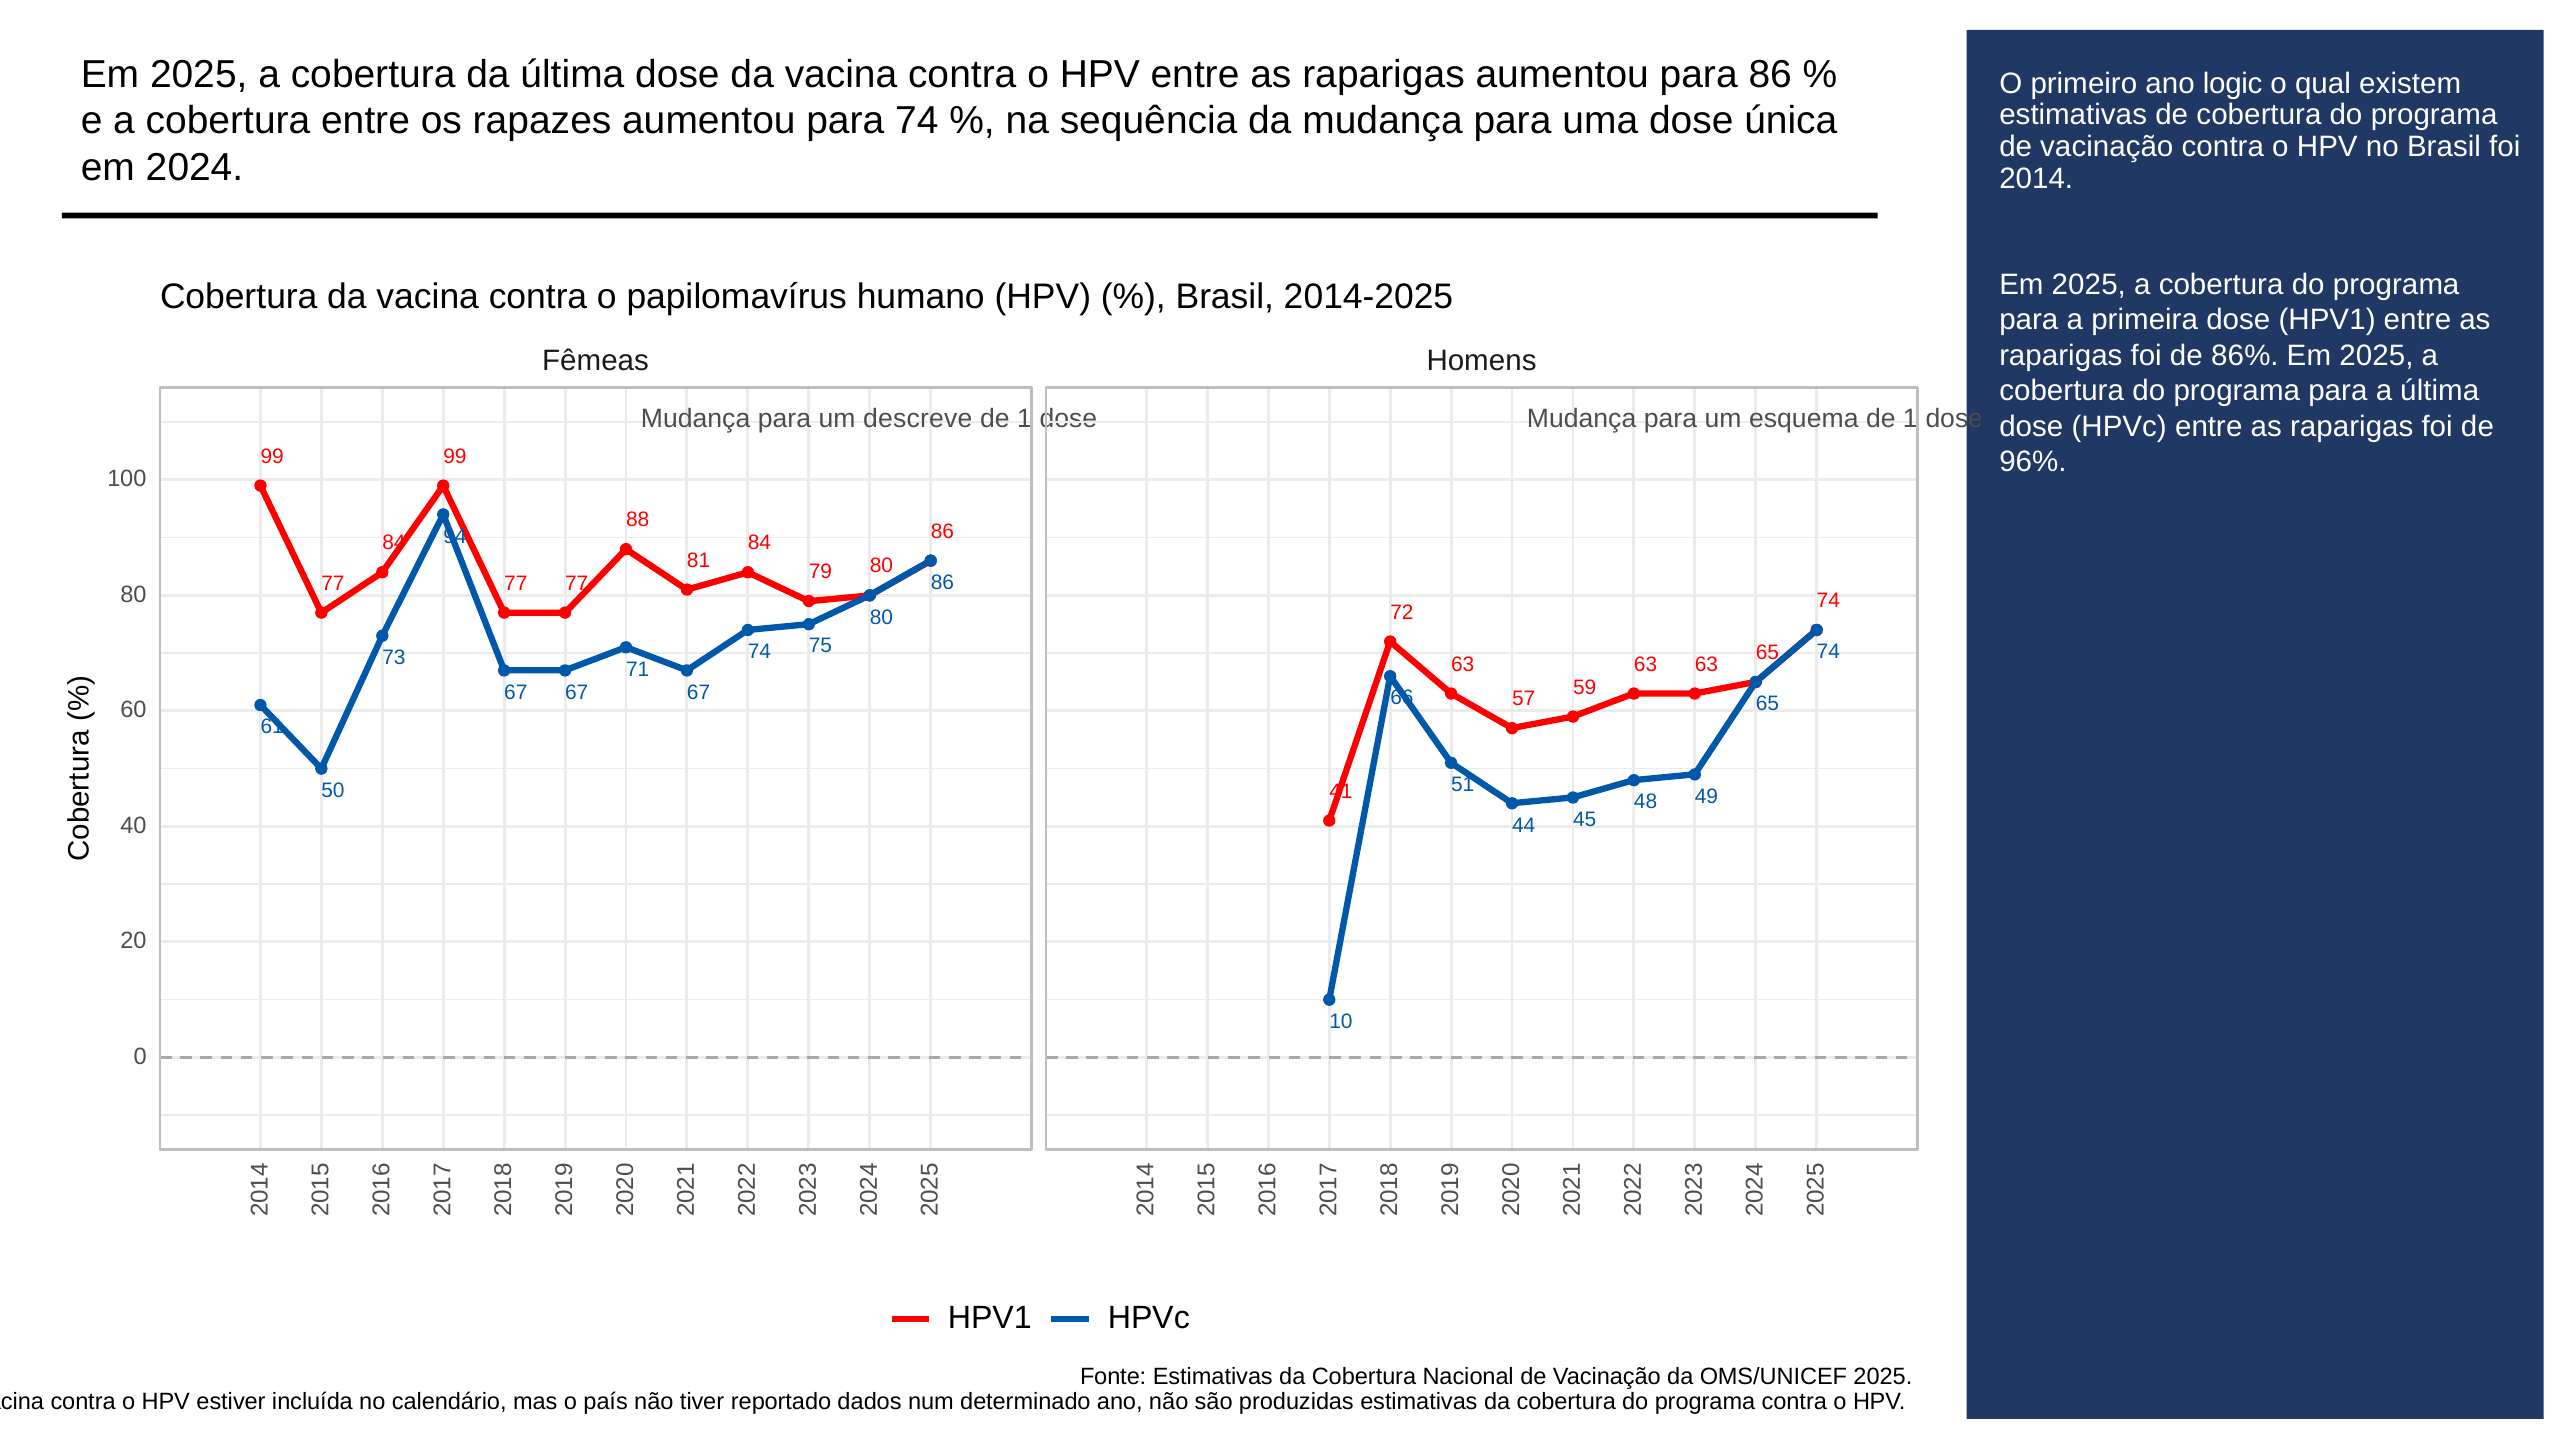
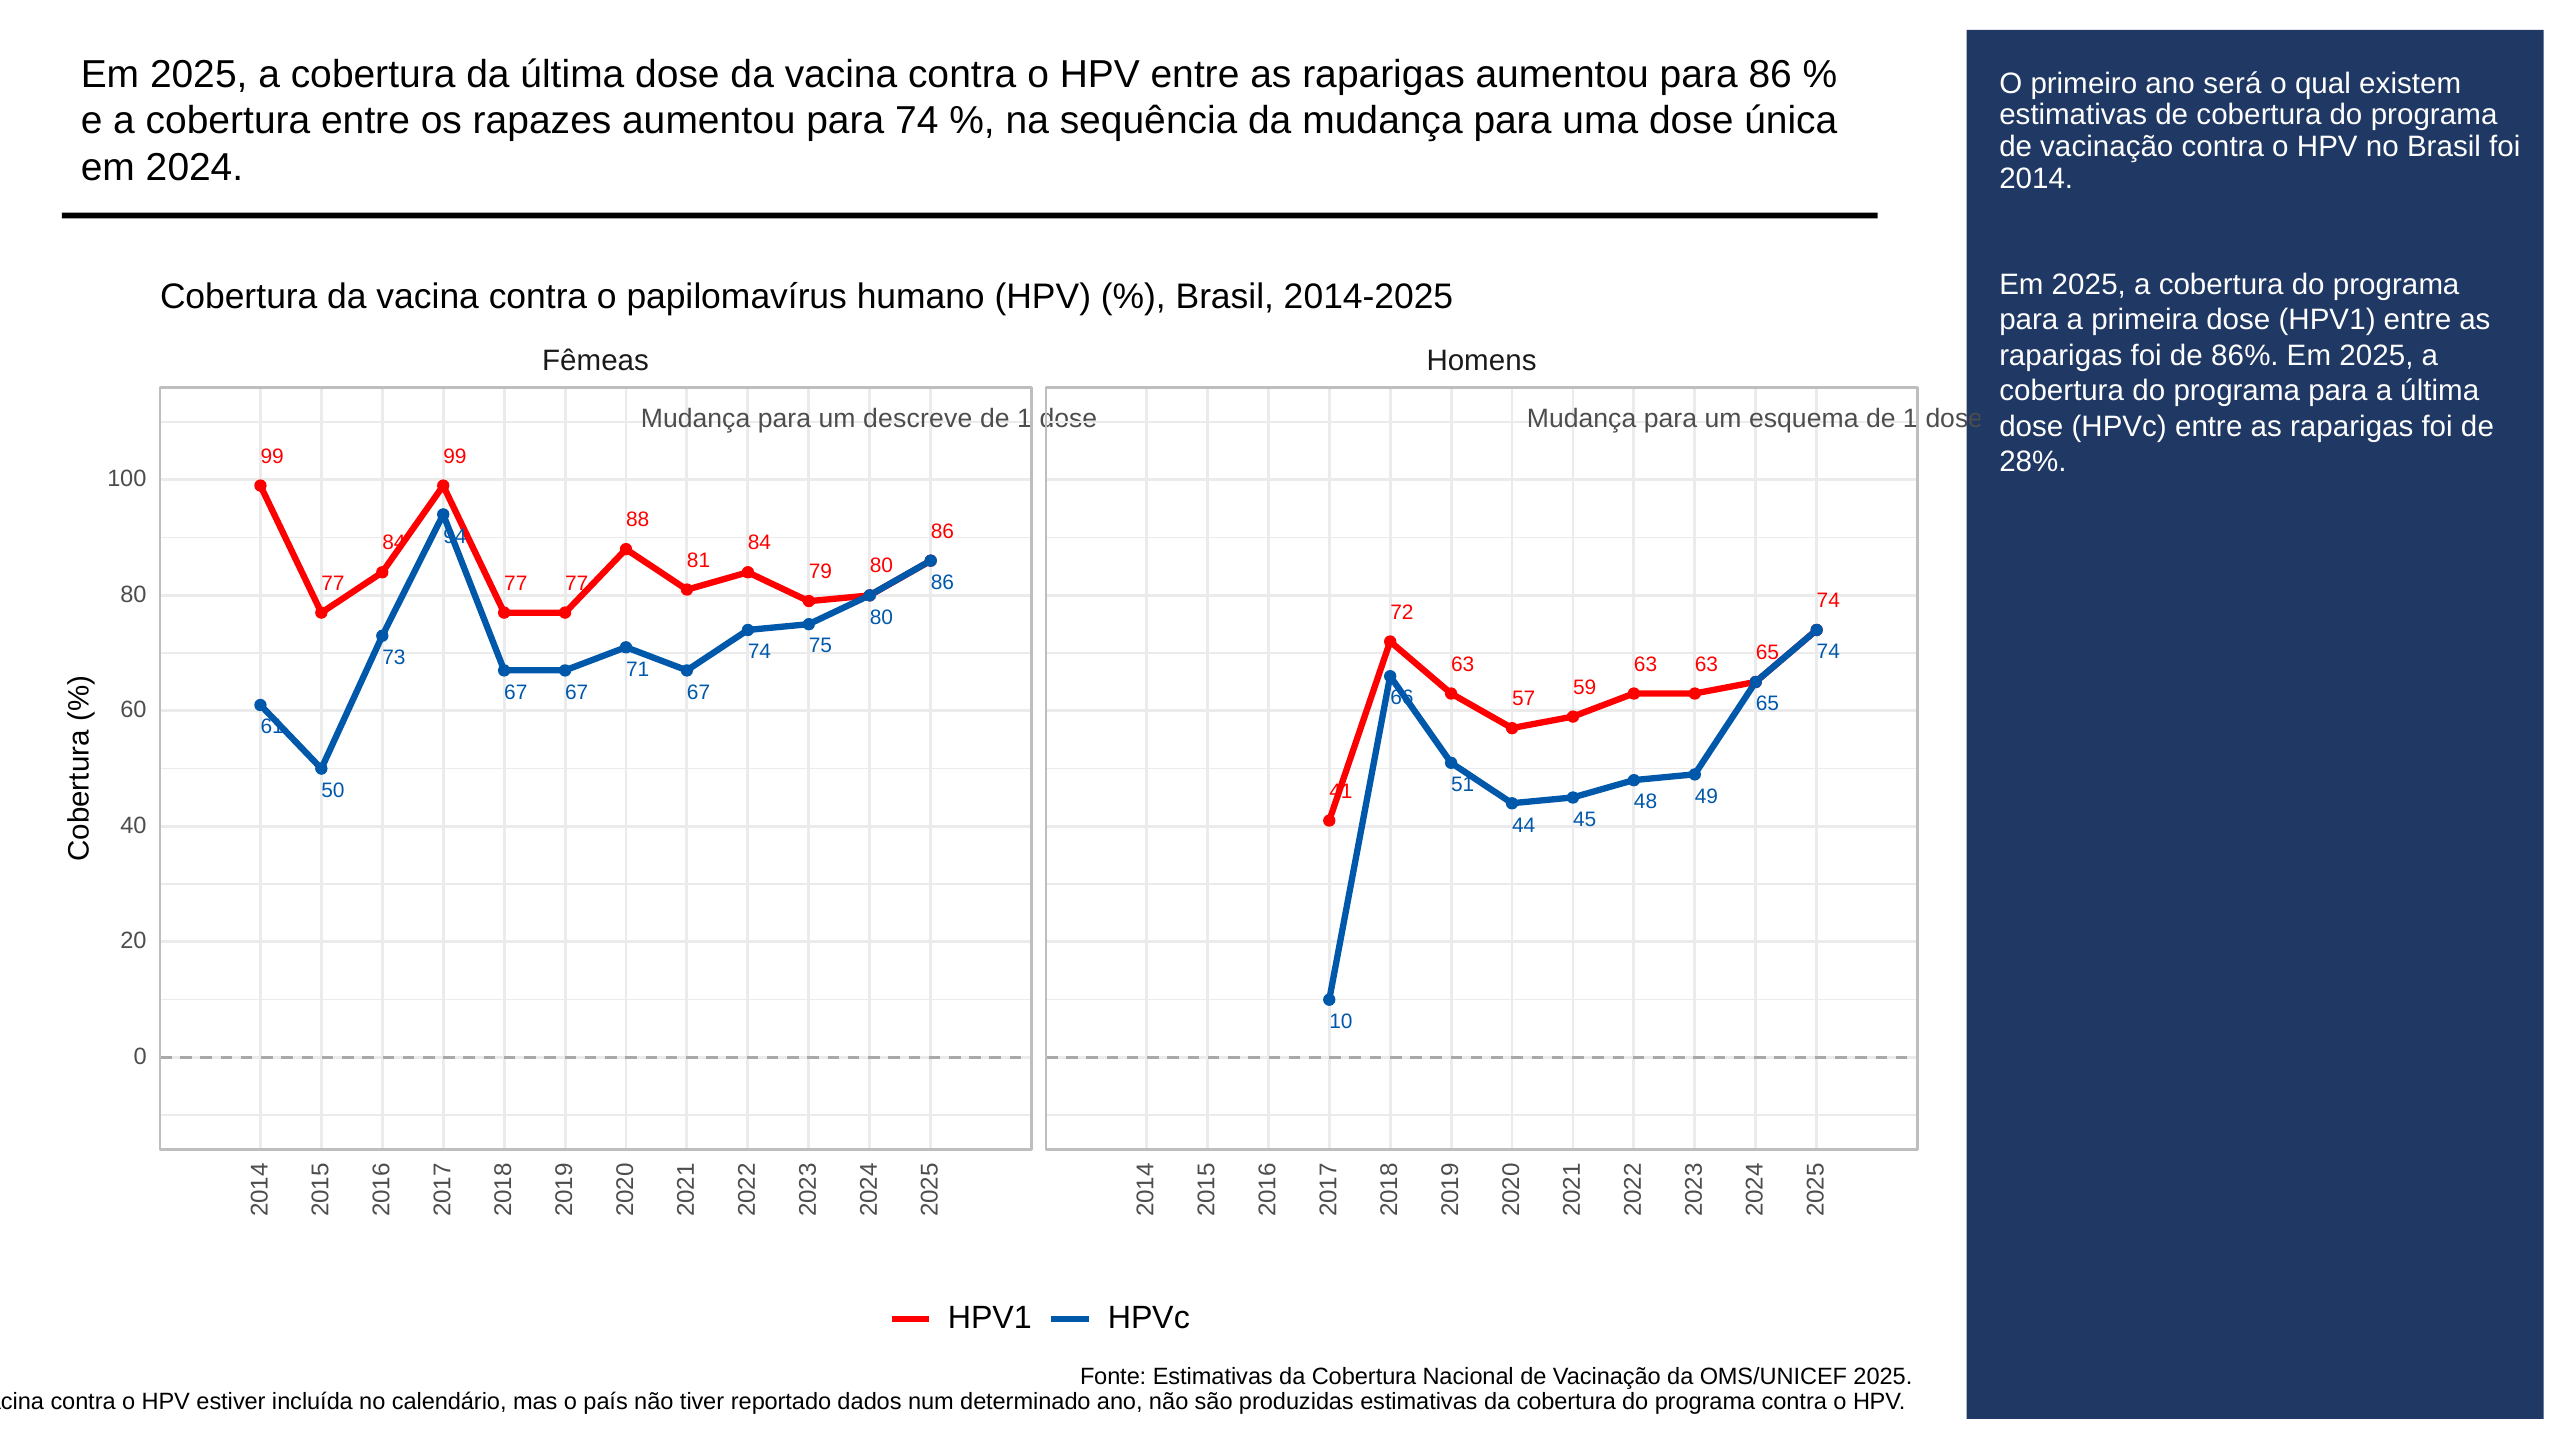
logic: logic -> será (2232, 83)
96%: 96% -> 28% (2033, 462)
